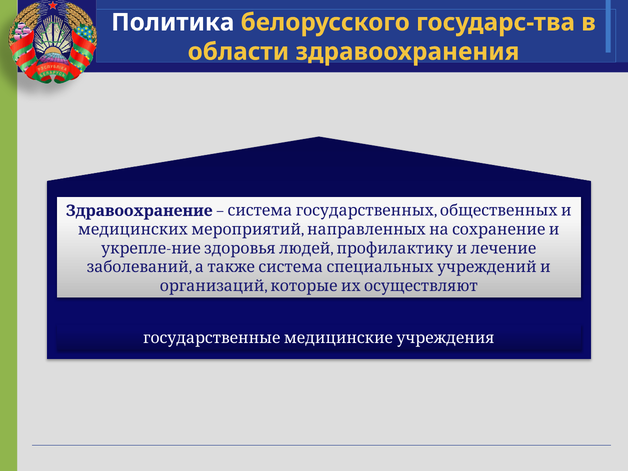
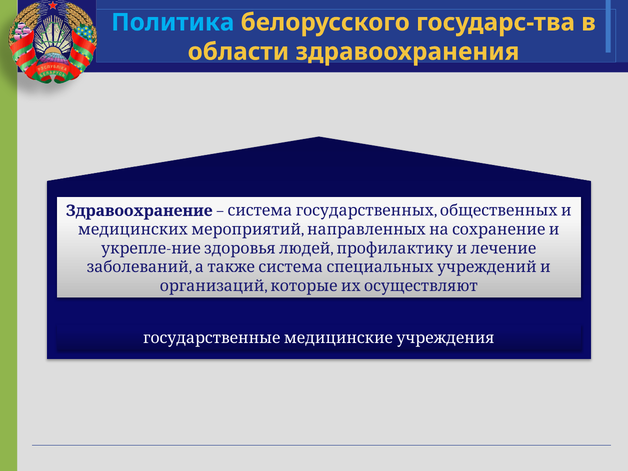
Политика colour: white -> light blue (173, 22)
